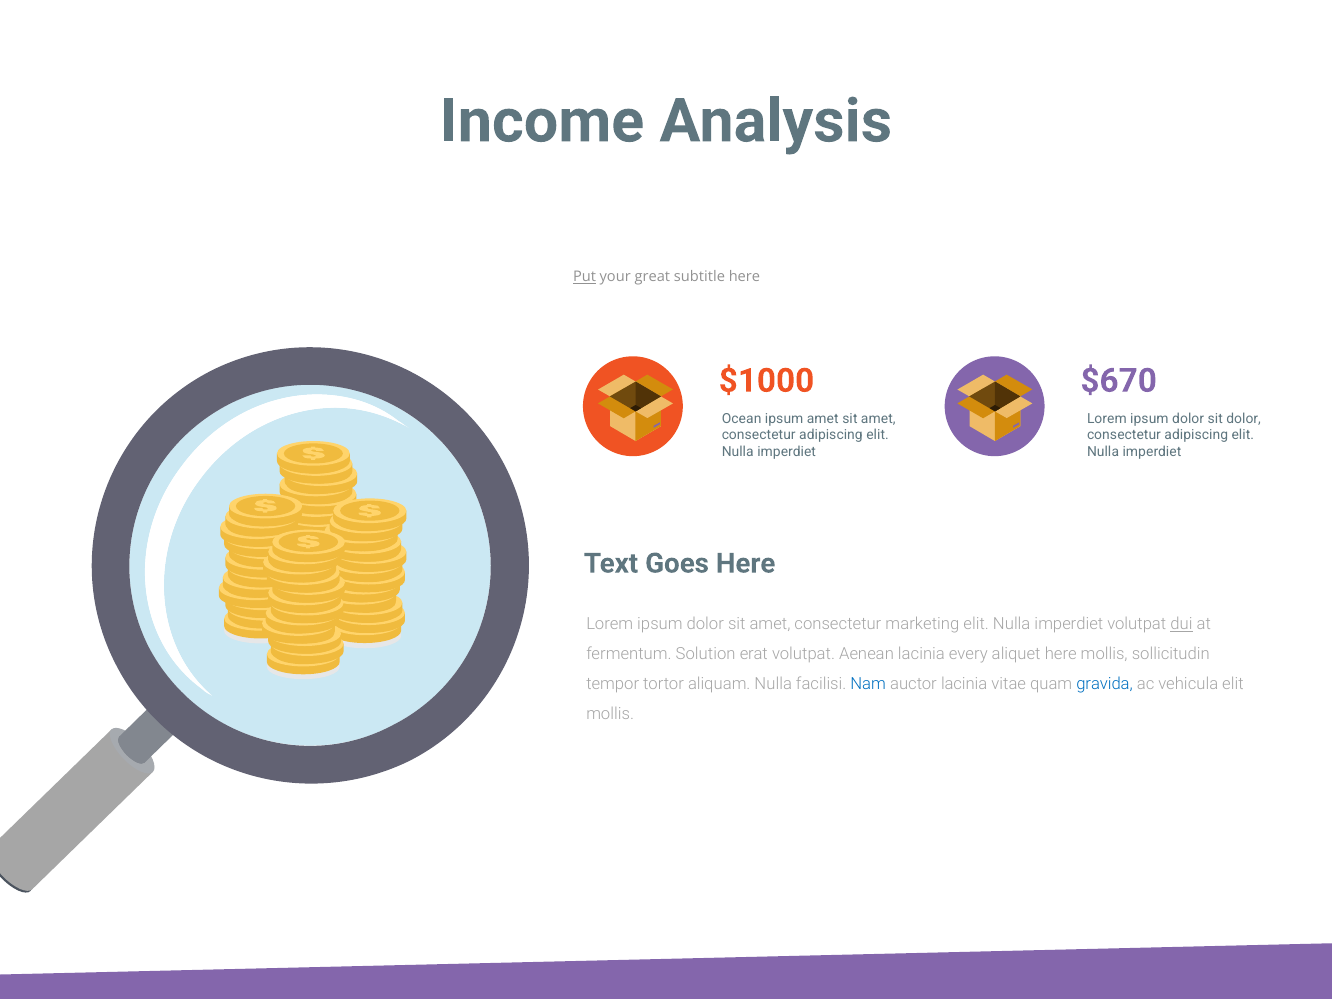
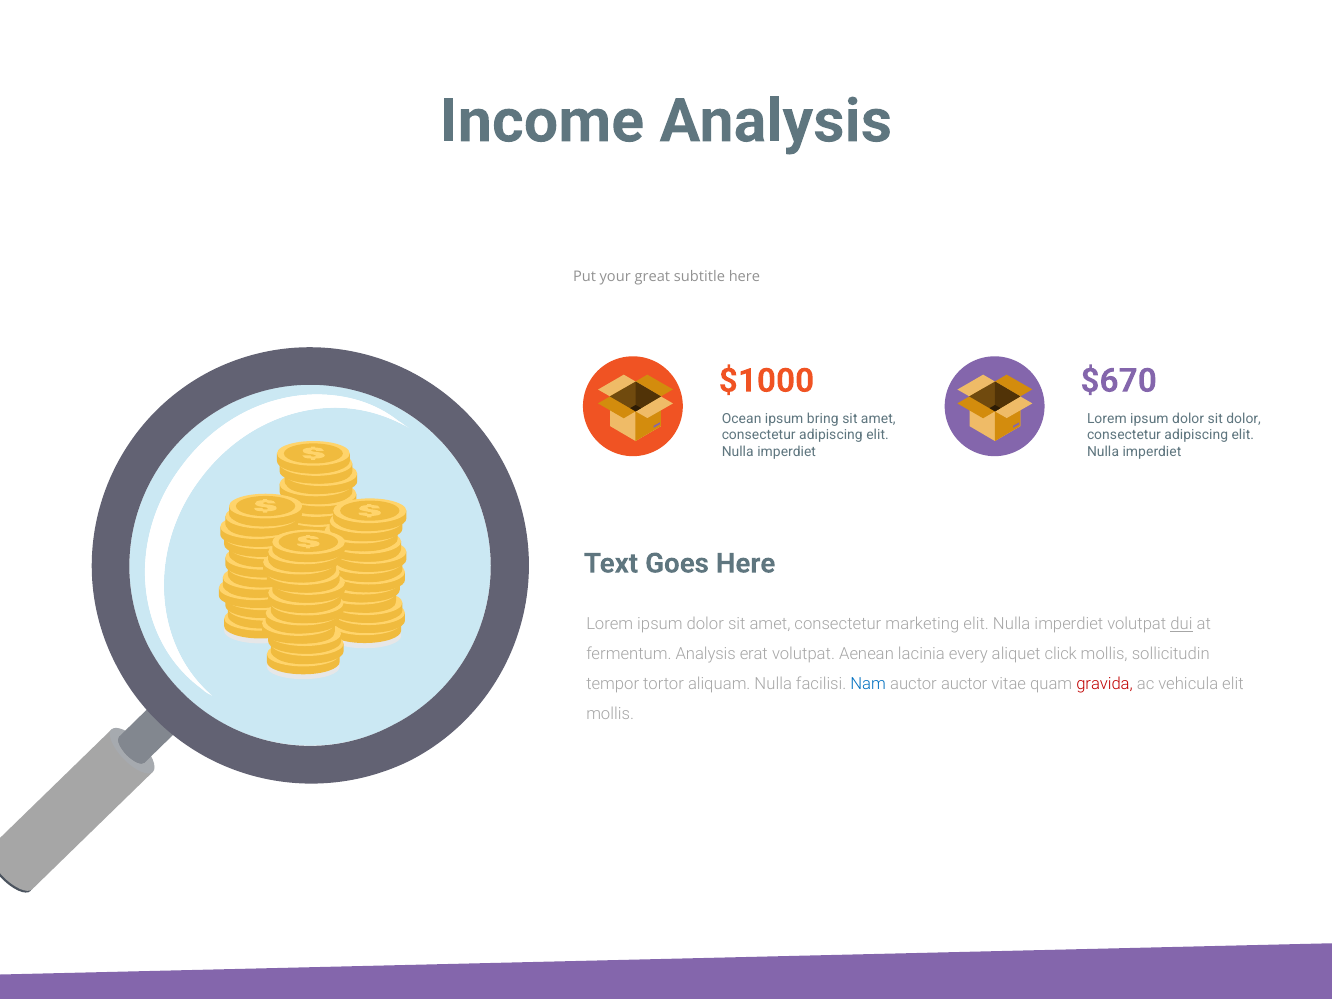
Put underline: present -> none (585, 277)
ipsum amet: amet -> bring (823, 419)
fermentum Solution: Solution -> Analysis (706, 654)
aliquet here: here -> click (1061, 654)
auctor lacinia: lacinia -> auctor (964, 684)
gravida colour: blue -> red (1105, 684)
